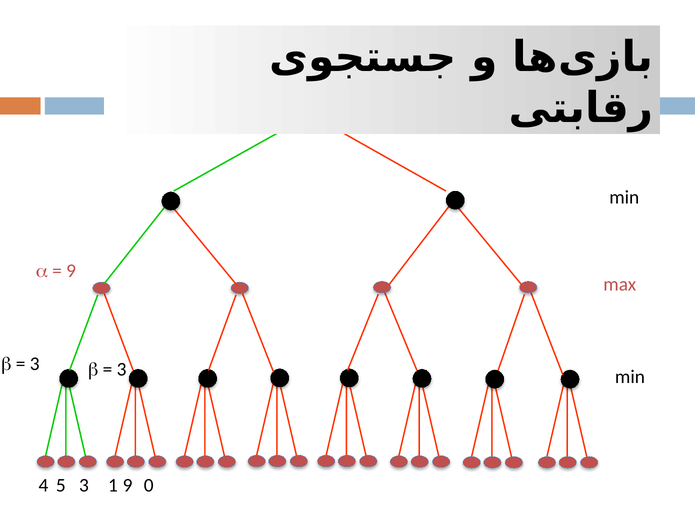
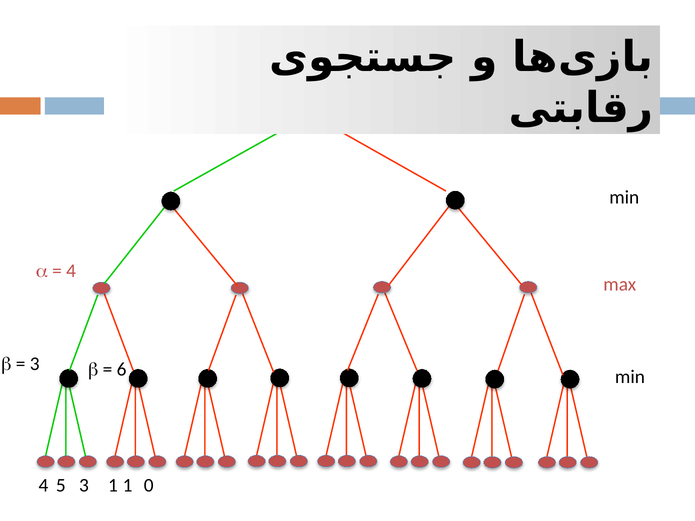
9: 9 -> 4 (71, 271)
3: 3 -> 6 (122, 370)
1 9: 9 -> 1 (128, 485)
